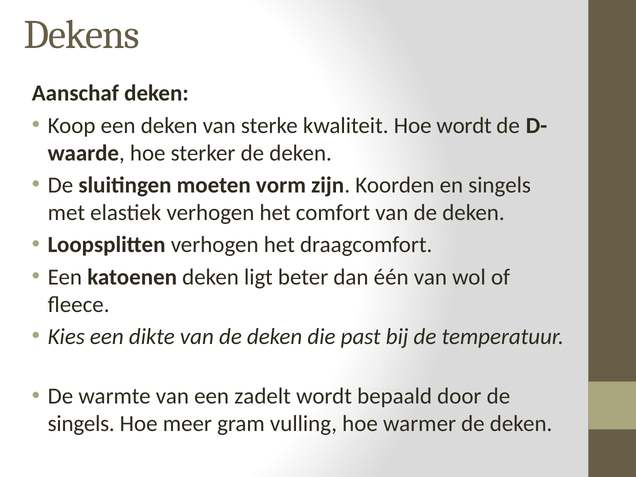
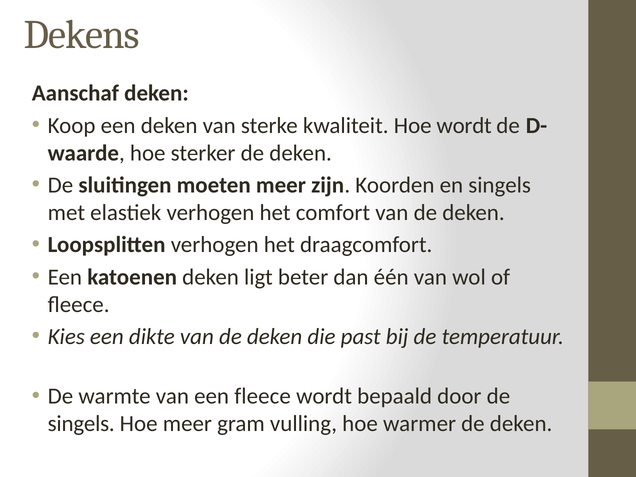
moeten vorm: vorm -> meer (281, 185)
een zadelt: zadelt -> fleece (263, 396)
